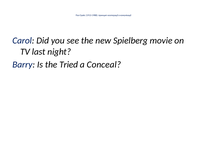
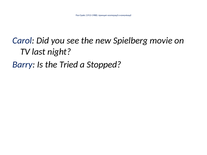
Conceal: Conceal -> Stopped (104, 65)
